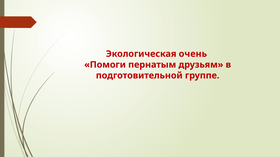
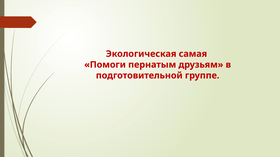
очень: очень -> самая (193, 54)
